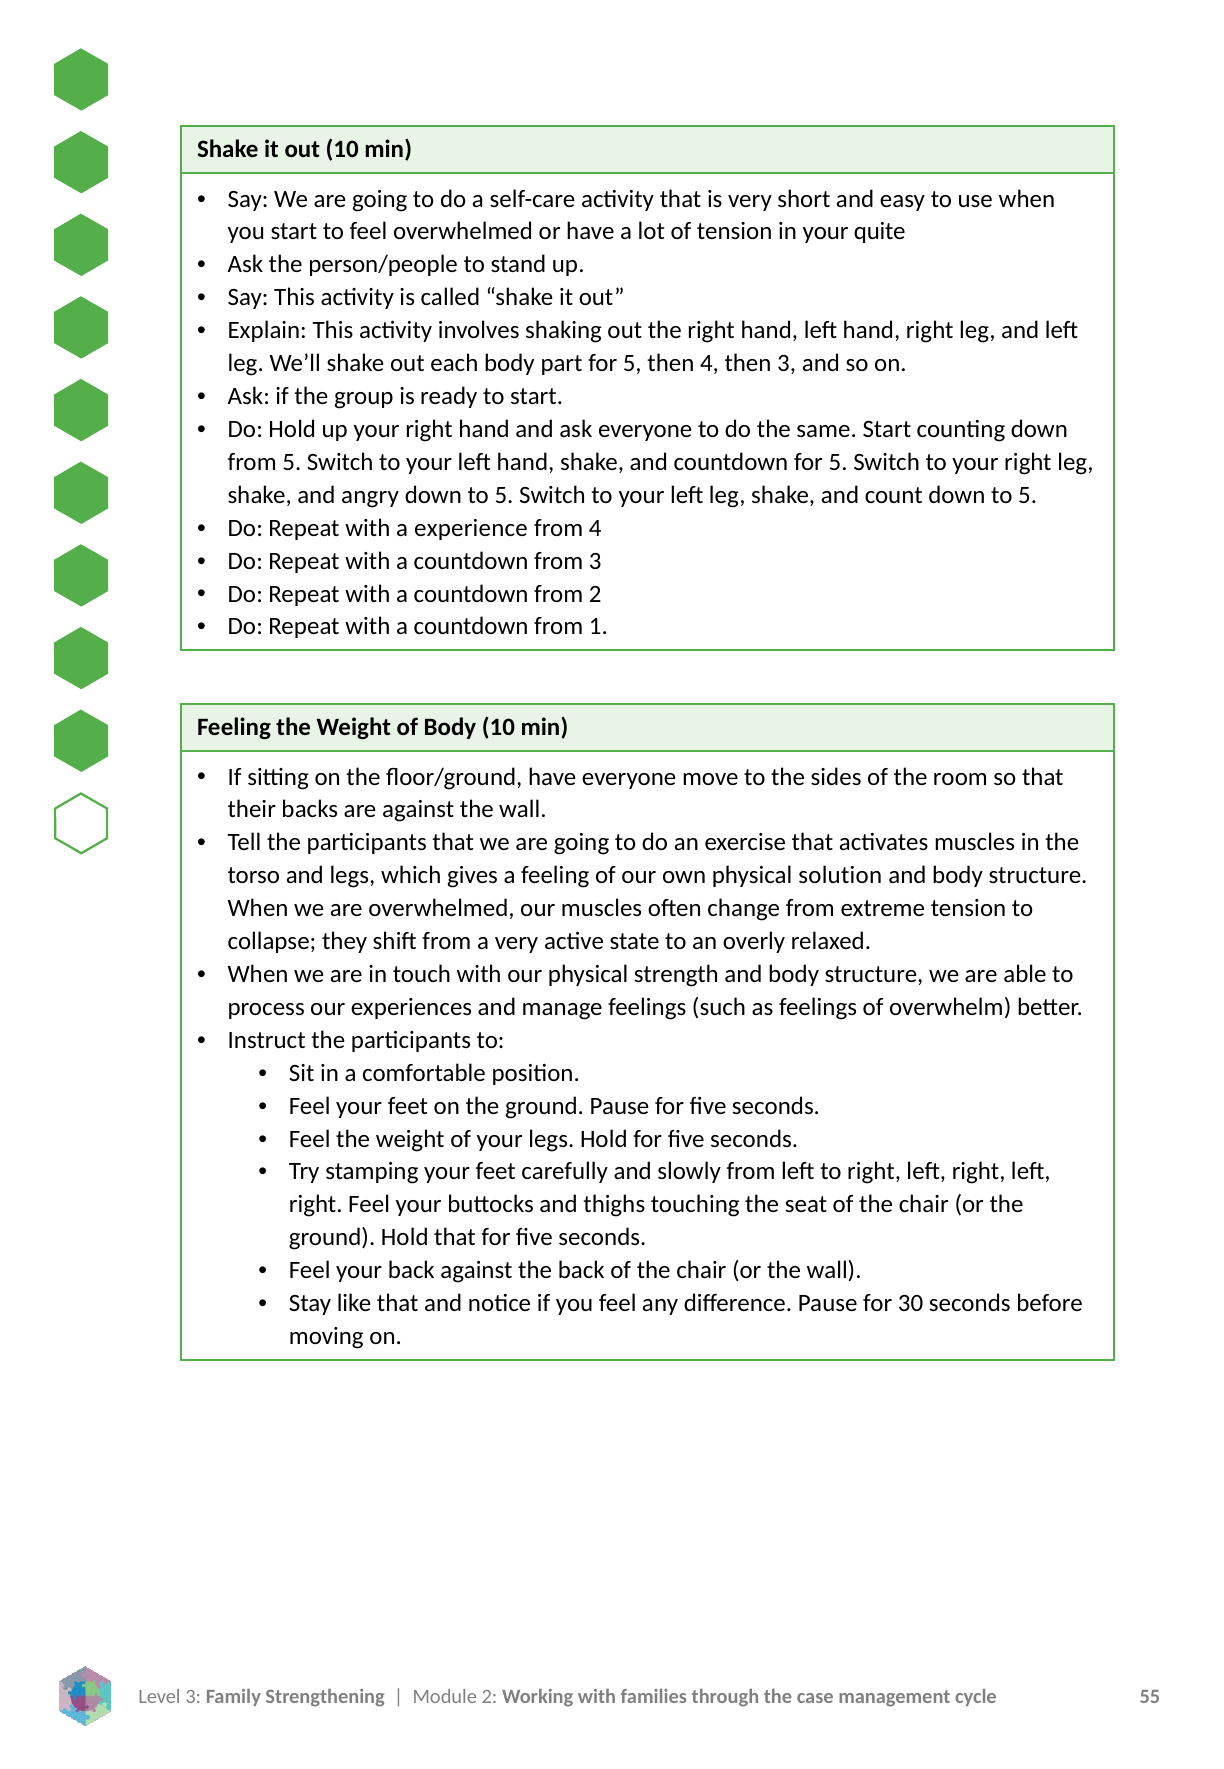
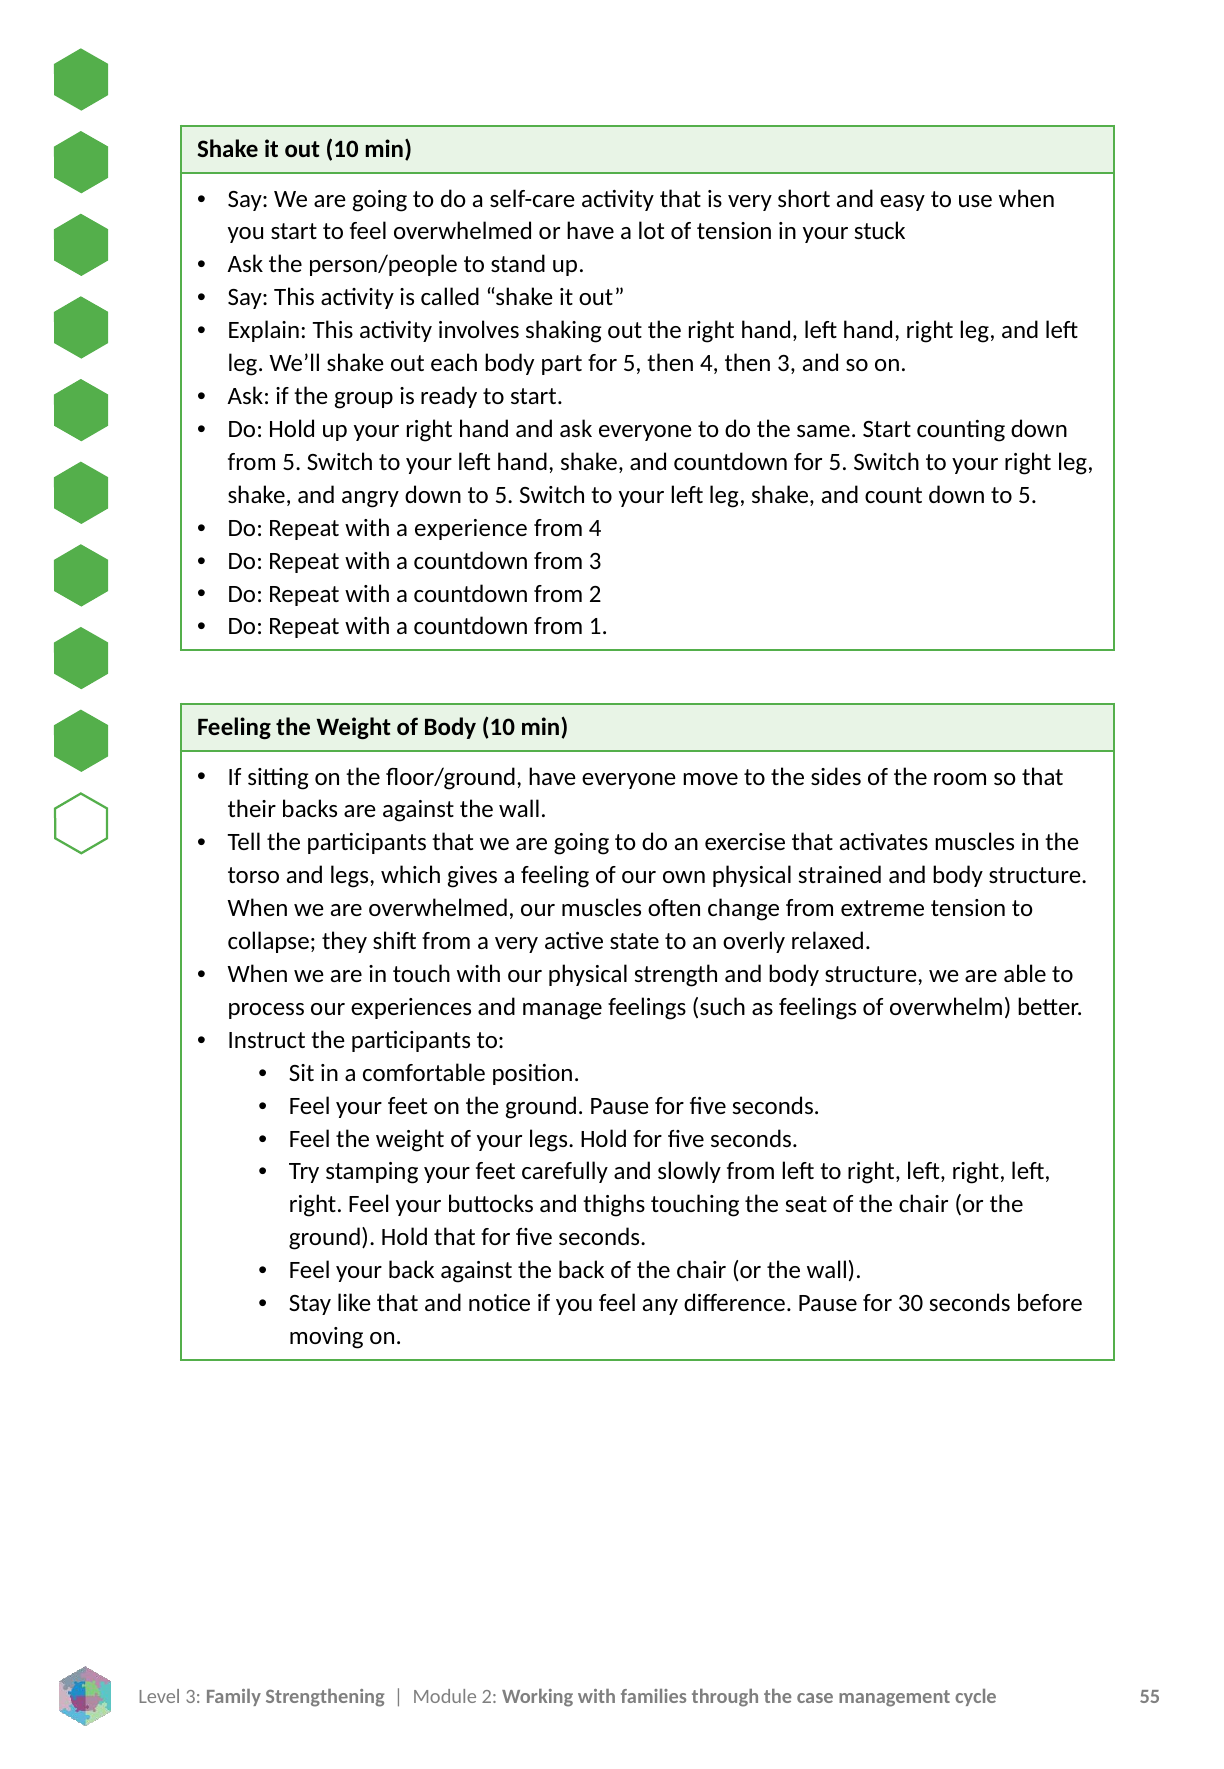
quite: quite -> stuck (880, 232)
solution: solution -> strained (840, 875)
